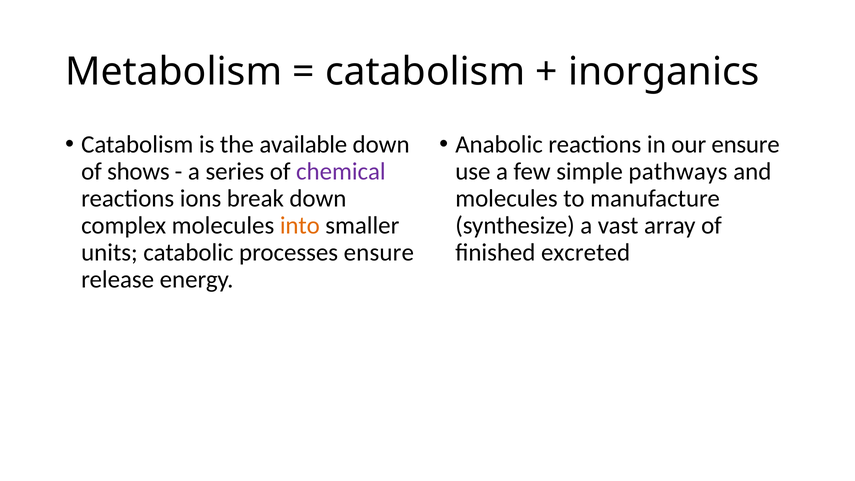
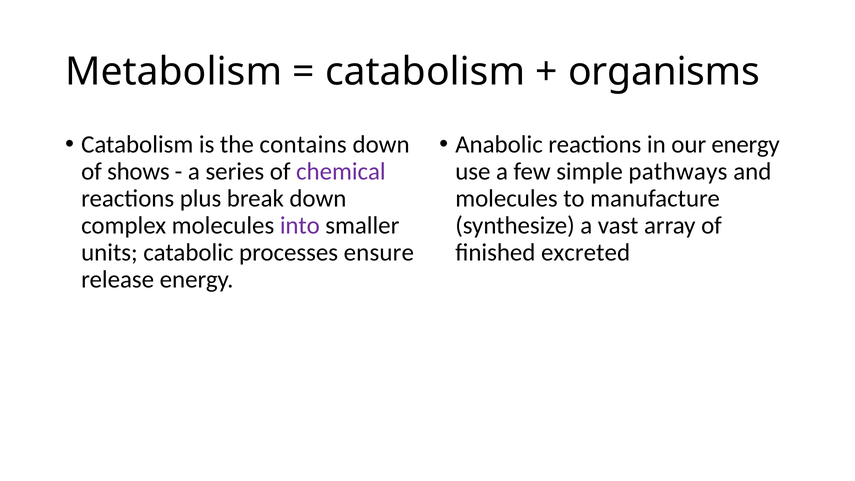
inorganics: inorganics -> organisms (664, 72)
available: available -> contains (303, 145)
our ensure: ensure -> energy (746, 145)
ions: ions -> plus (201, 198)
into colour: orange -> purple (300, 225)
